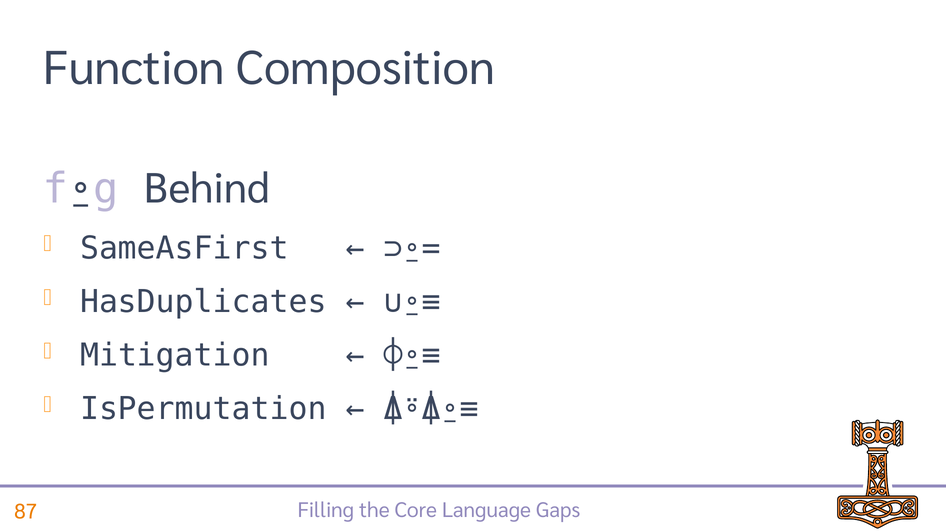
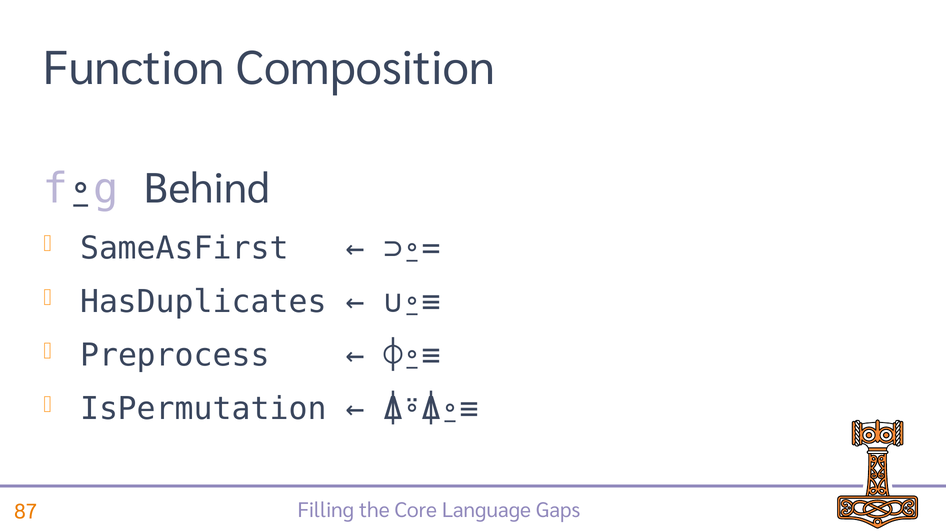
Mitigation: Mitigation -> Preprocess (175, 355)
